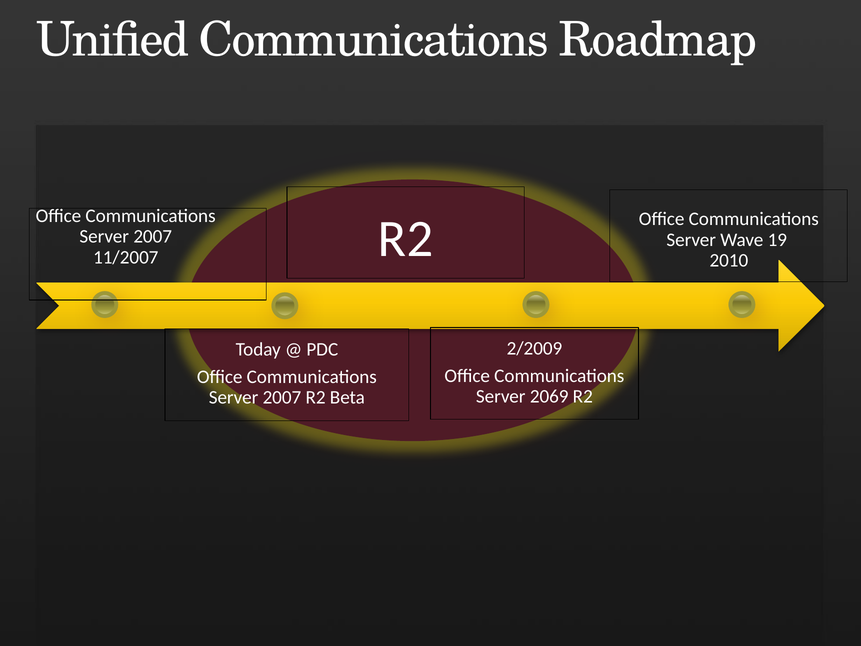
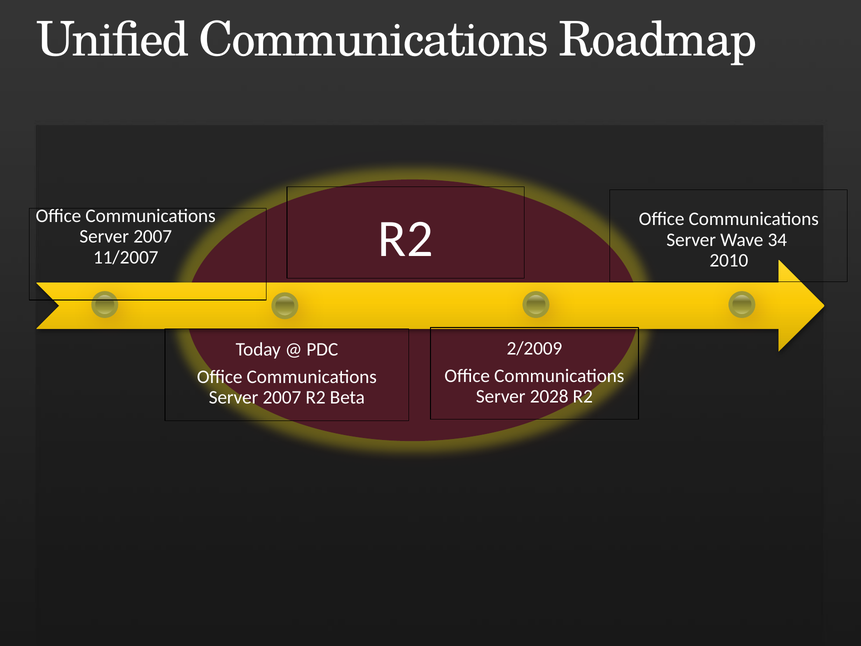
19: 19 -> 34 (777, 240)
2069: 2069 -> 2028 (549, 396)
